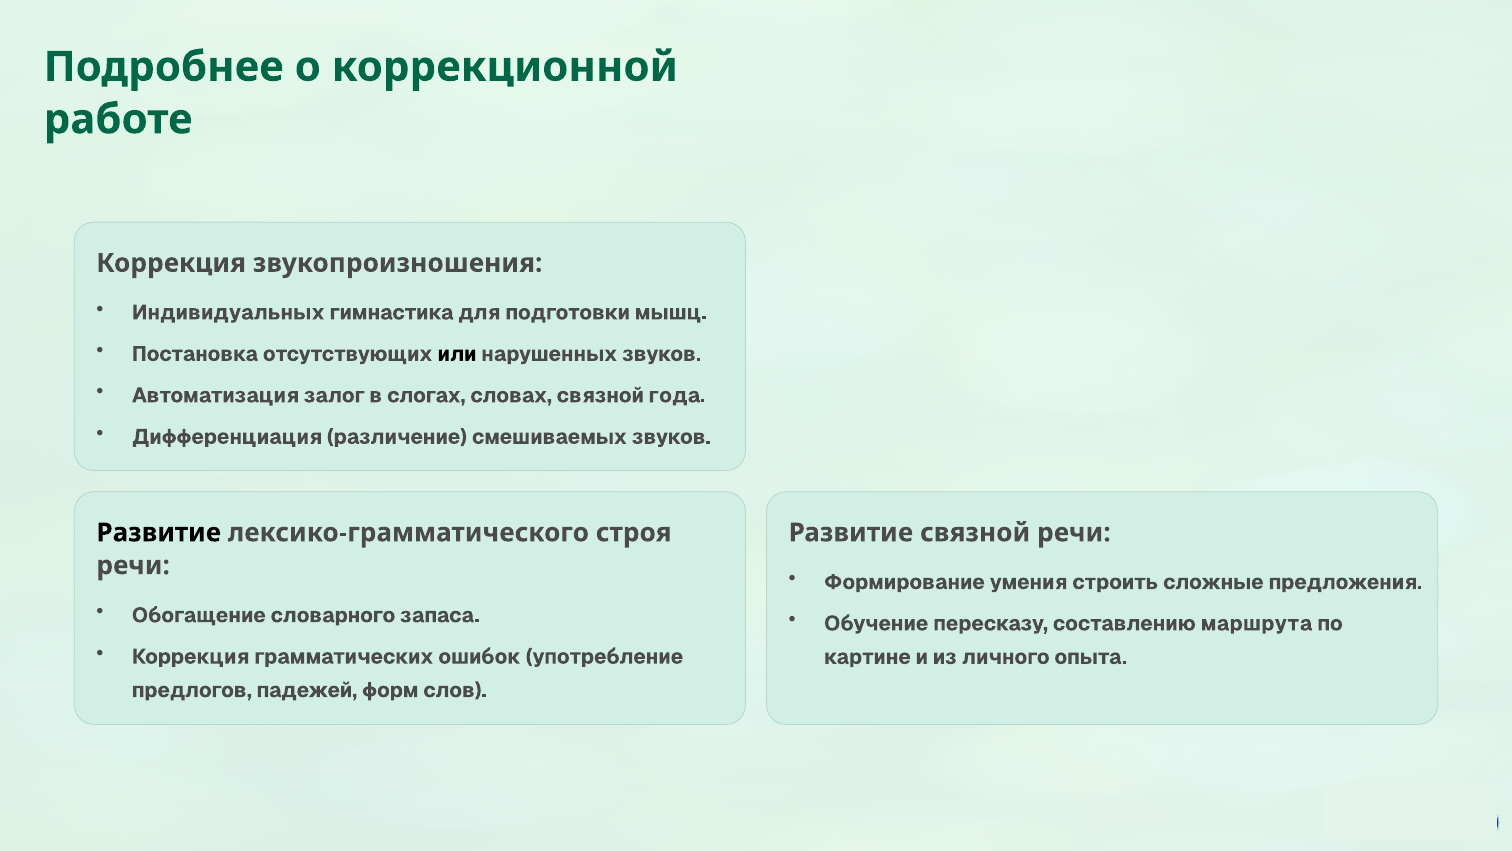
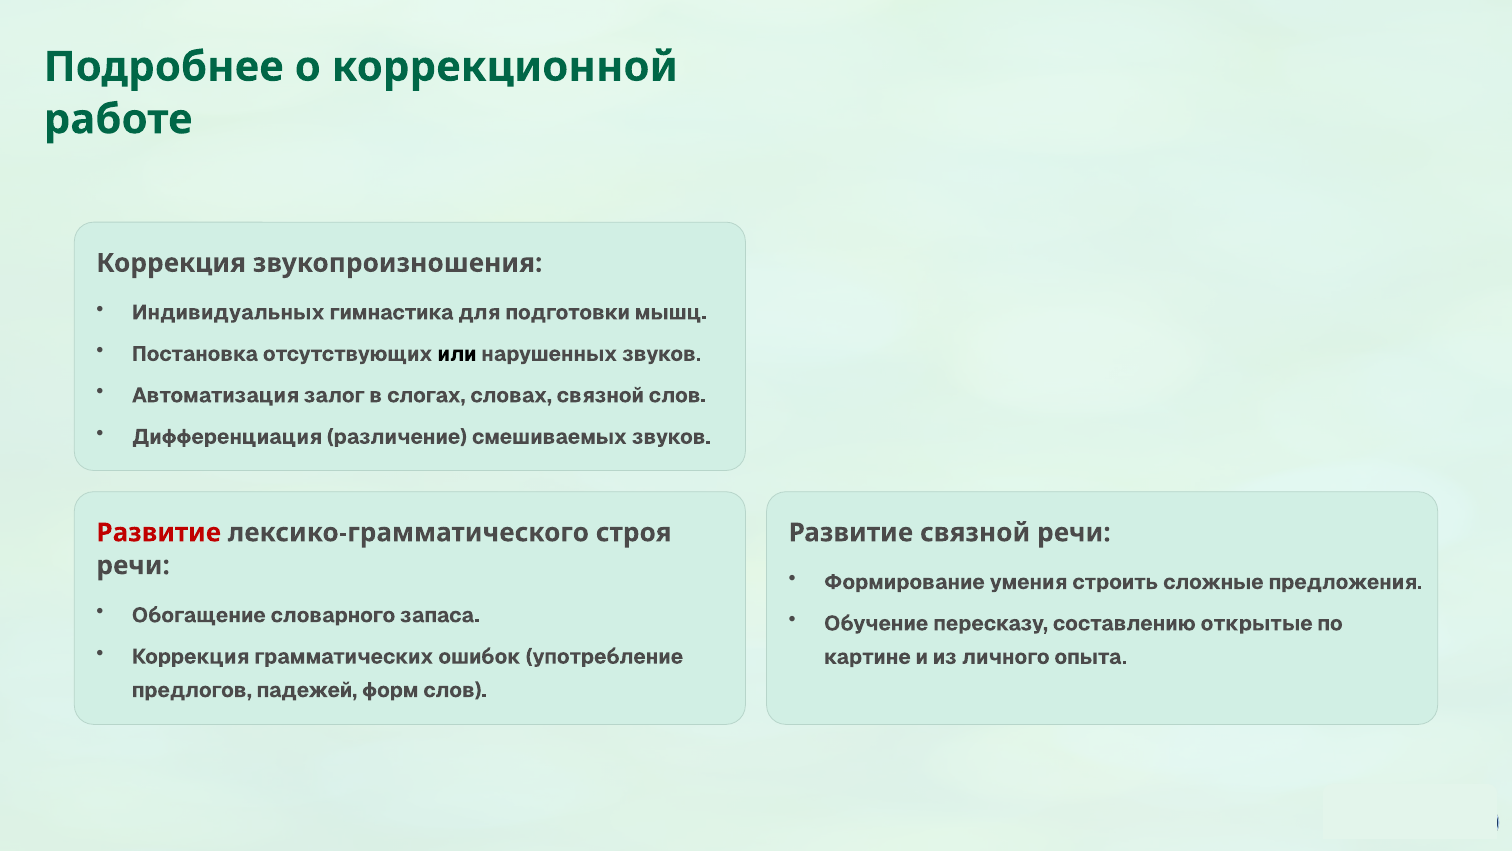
связной года: года -> слов (677, 395)
Развитие colour: black -> red (159, 532)
маршрута: маршрута -> открытые (1257, 623)
